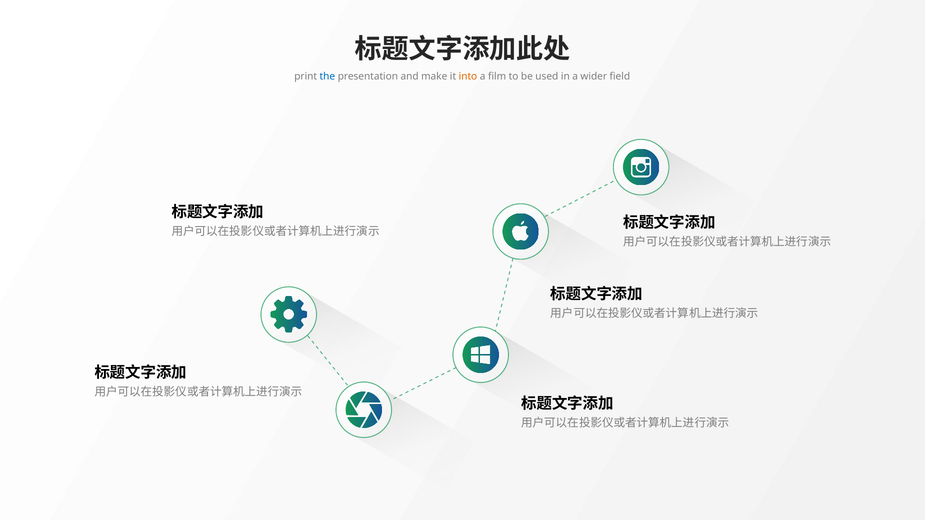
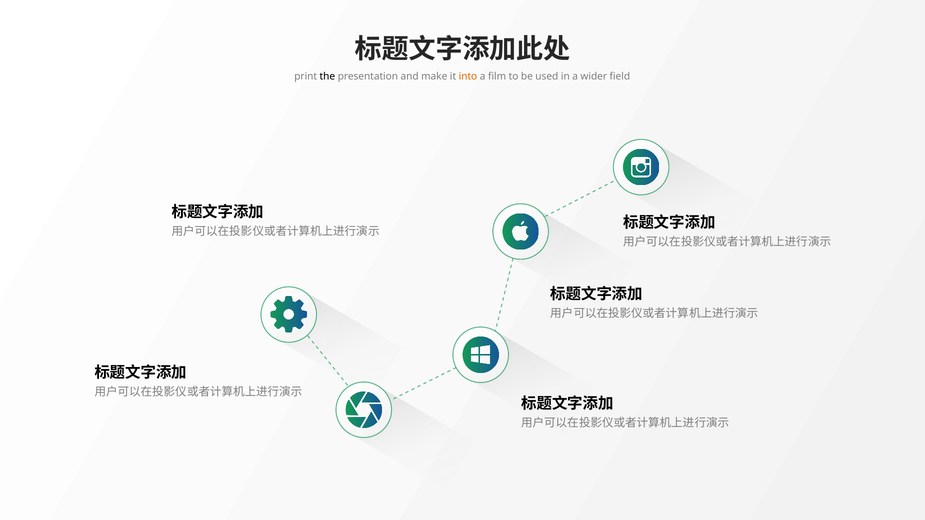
the colour: blue -> black (327, 77)
